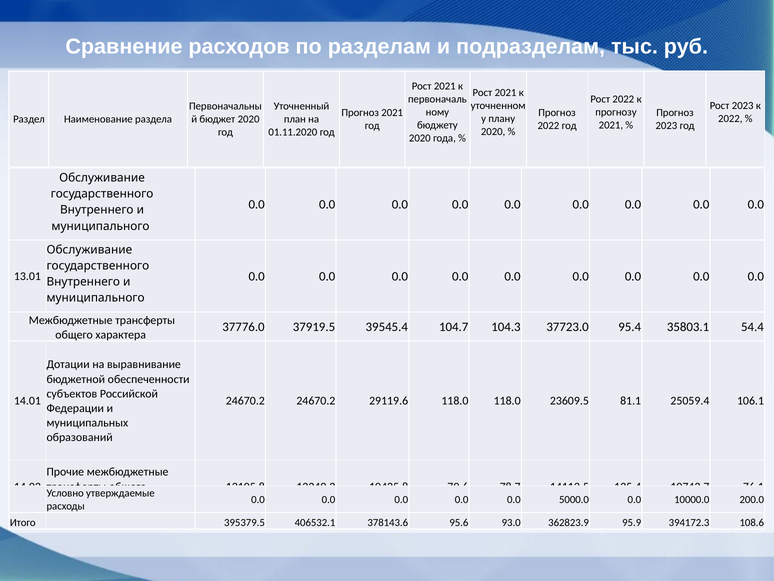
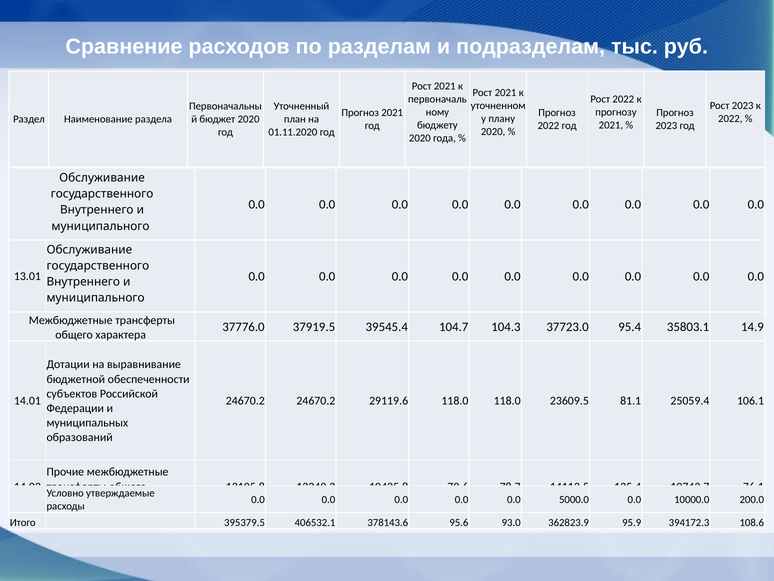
54.4: 54.4 -> 14.9 (752, 327)
